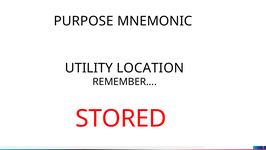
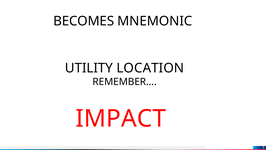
PURPOSE: PURPOSE -> BECOMES (84, 21)
STORED: STORED -> IMPACT (121, 118)
